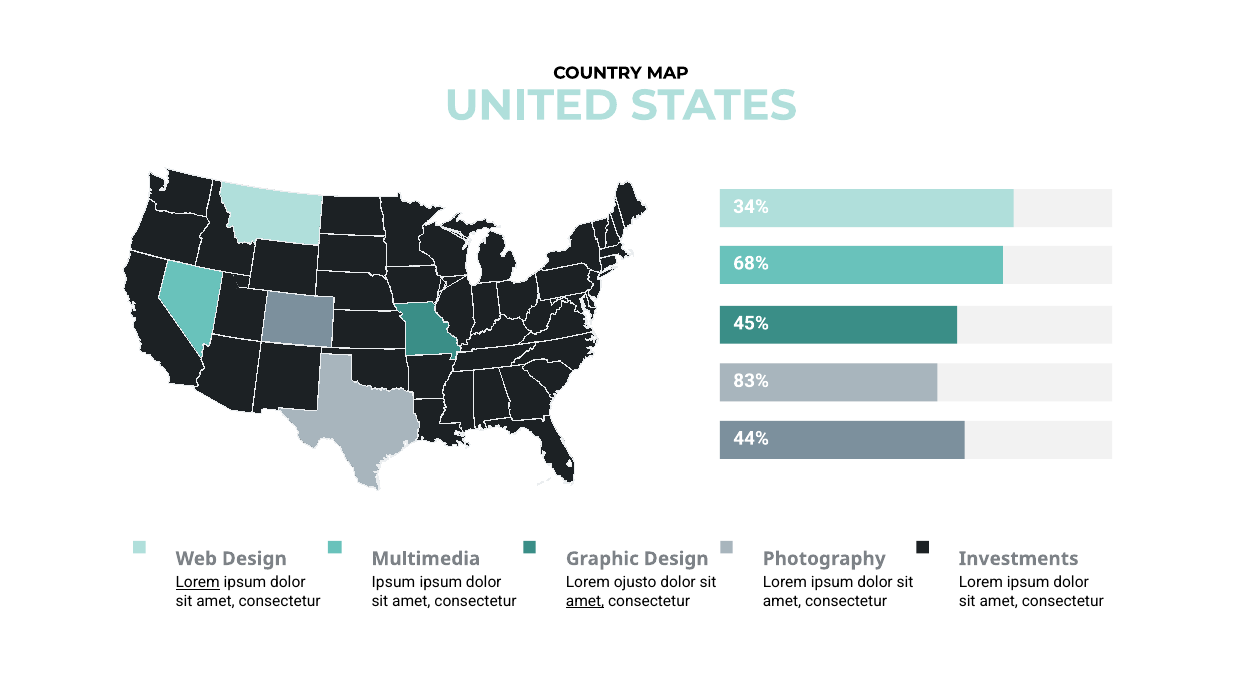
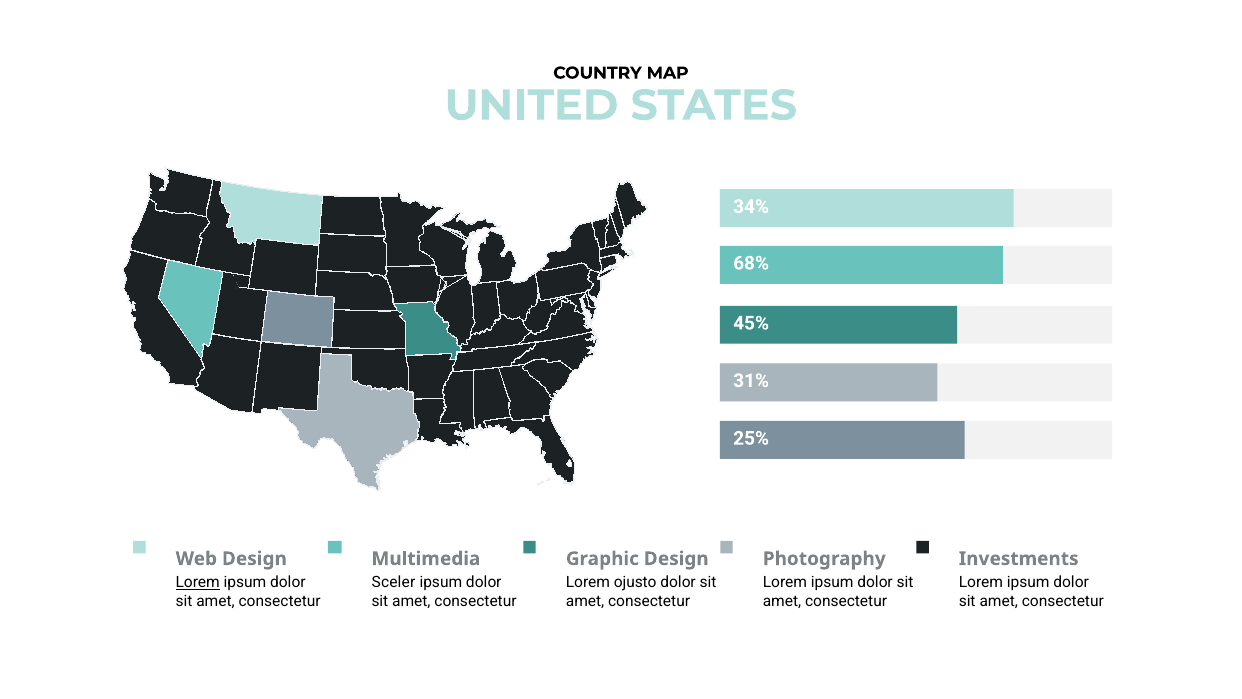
83%: 83% -> 31% (751, 381)
44%: 44% -> 25% (751, 438)
Ipsum: Ipsum -> Sceler (393, 582)
amet underline: present -> none (585, 601)
